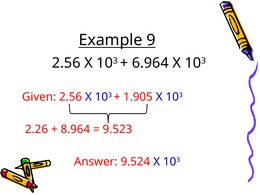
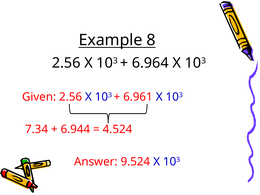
9: 9 -> 8 (151, 40)
1.905: 1.905 -> 6.961 (138, 97)
2.26: 2.26 -> 7.34 (37, 129)
8.964: 8.964 -> 6.944 (75, 129)
9.523: 9.523 -> 4.524 (118, 129)
